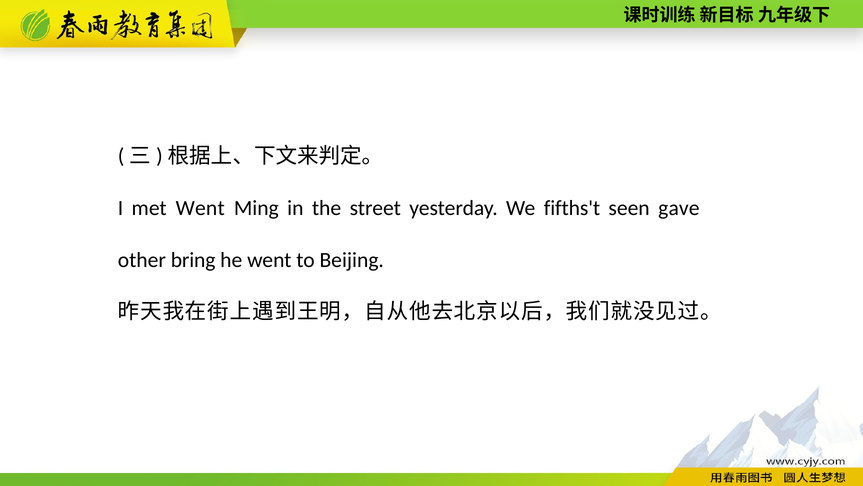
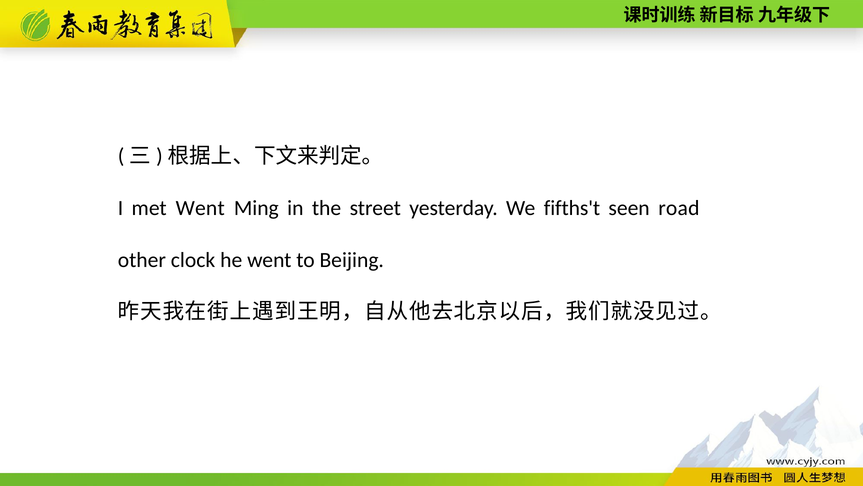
gave: gave -> road (679, 208)
bring: bring -> clock (193, 260)
